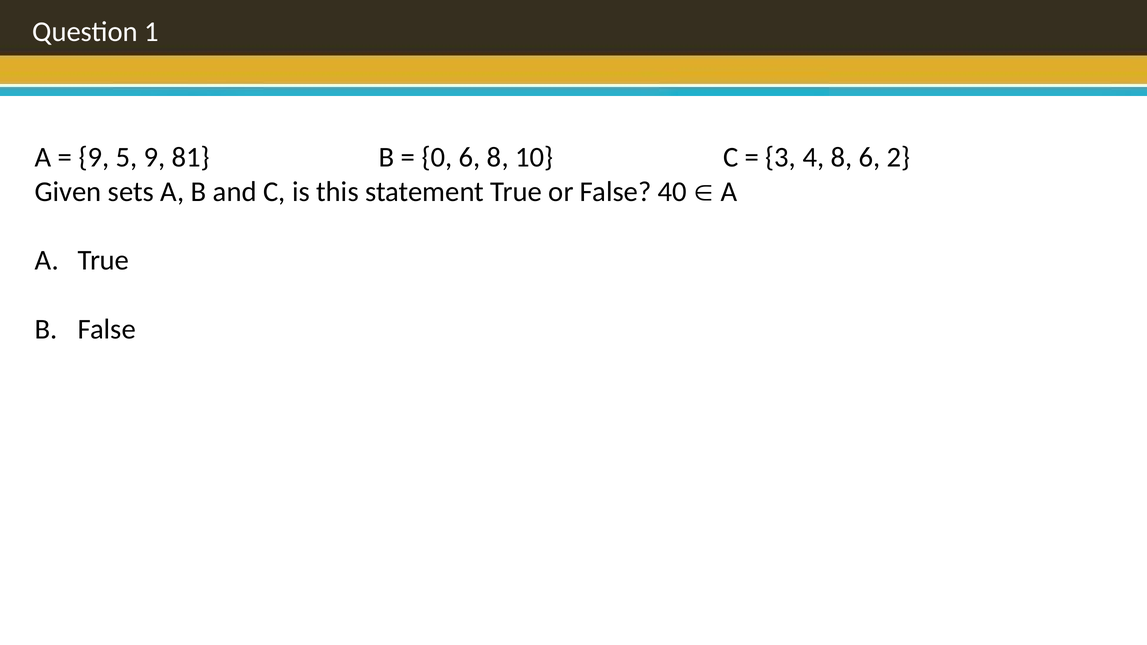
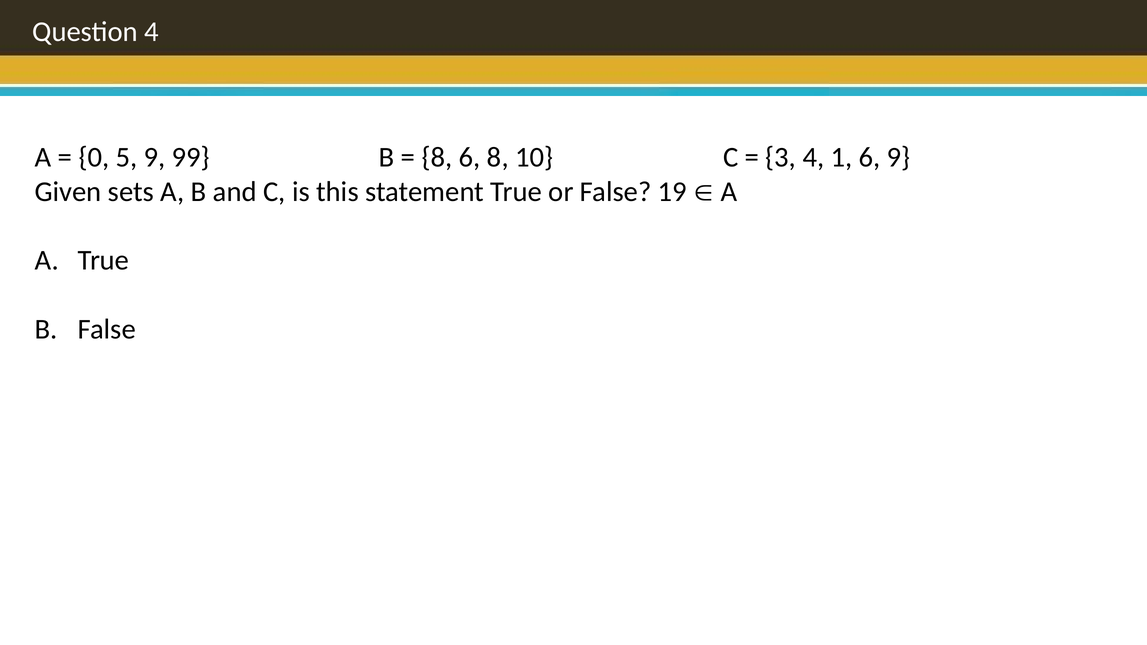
Question 1: 1 -> 4 (152, 32)
9: 9 -> 0 (94, 157)
81: 81 -> 99 (191, 157)
0: 0 -> 8 (437, 157)
4 8: 8 -> 1 (841, 157)
6 2: 2 -> 9 (899, 157)
40: 40 -> 19 (672, 192)
